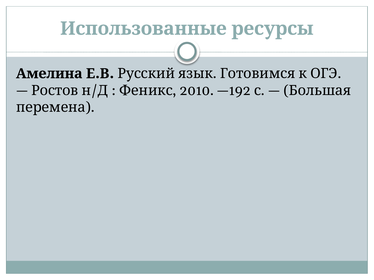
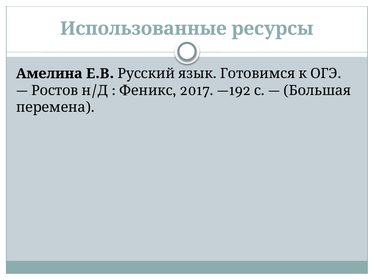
2010: 2010 -> 2017 (197, 91)
